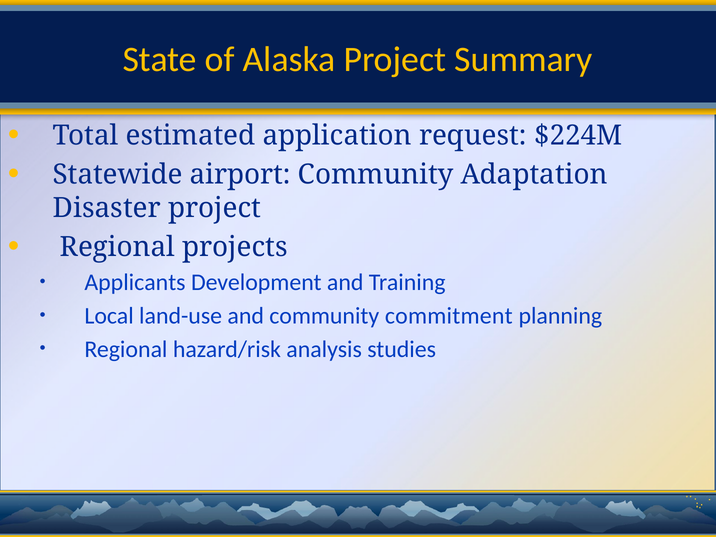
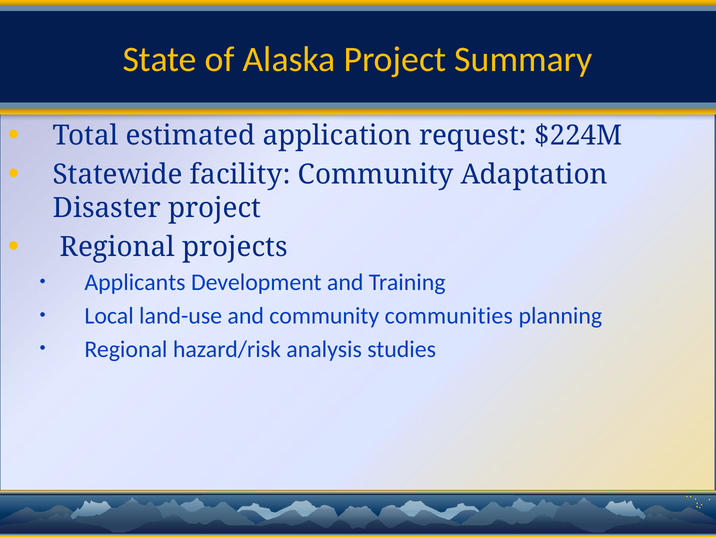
airport: airport -> facility (240, 175)
commitment: commitment -> communities (449, 316)
